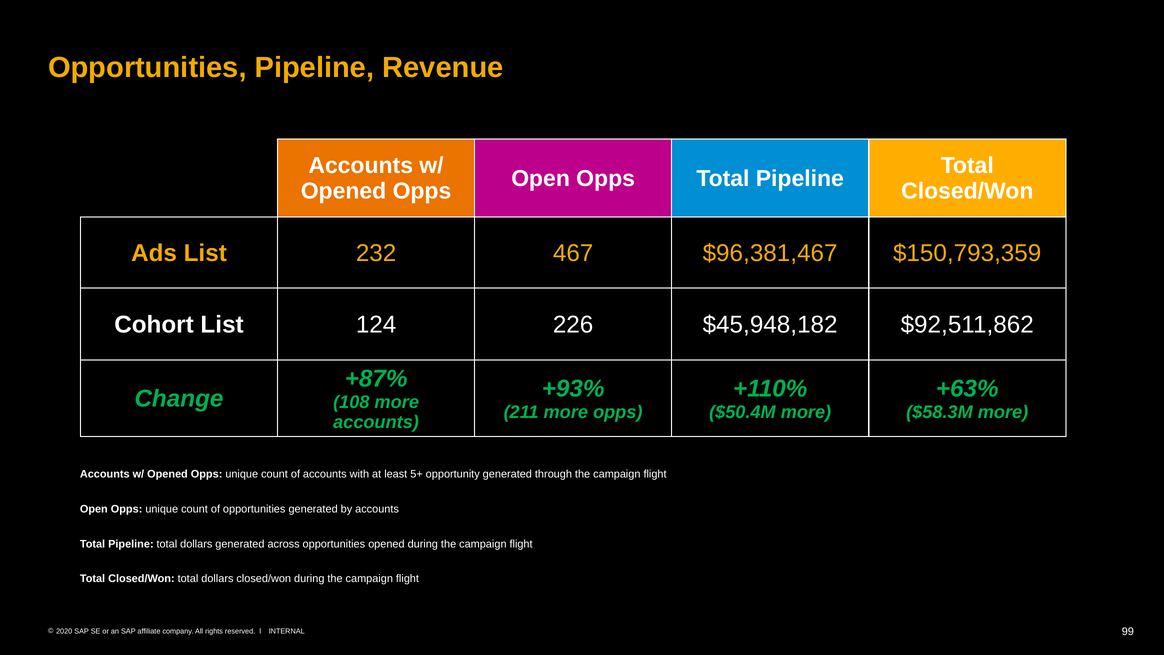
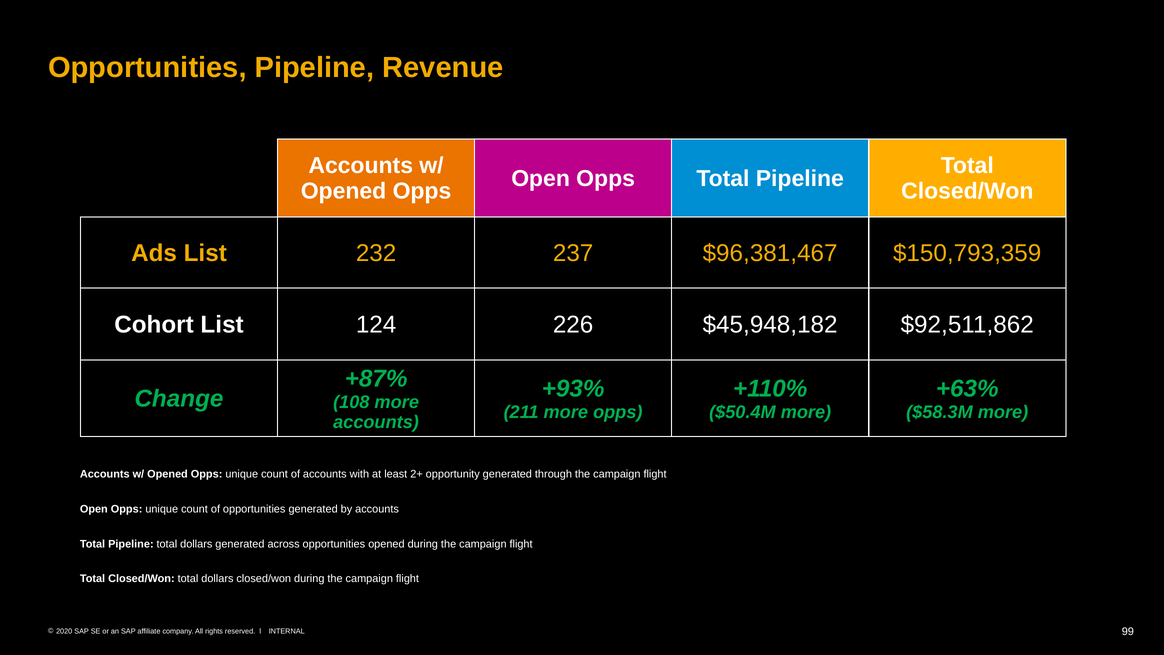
467: 467 -> 237 (573, 253)
5+: 5+ -> 2+ (417, 474)
